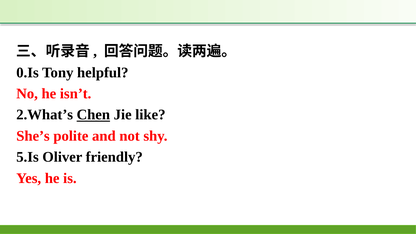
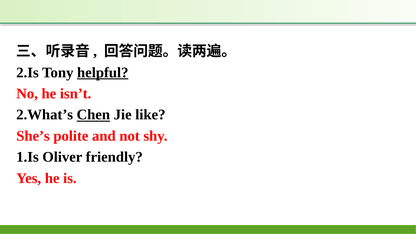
0.Is: 0.Is -> 2.Is (28, 72)
helpful underline: none -> present (103, 72)
5.Is: 5.Is -> 1.Is (28, 157)
